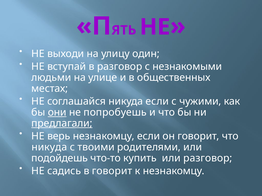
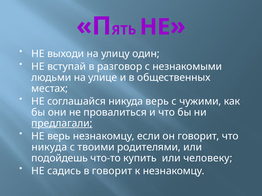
никуда если: если -> верь (157, 102)
они underline: present -> none (57, 113)
попробуешь: попробуешь -> провалиться (115, 113)
или разговор: разговор -> человеку (208, 159)
